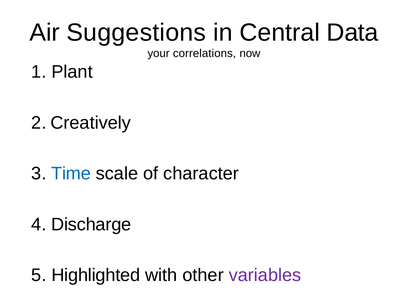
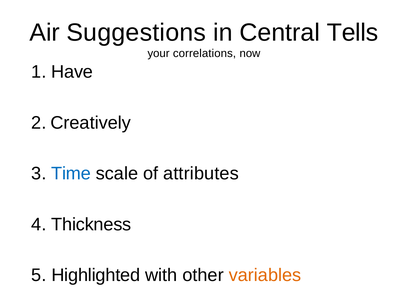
Data: Data -> Tells (353, 33)
Plant: Plant -> Have (72, 72)
character: character -> attributes (201, 174)
Discharge: Discharge -> Thickness (91, 224)
variables colour: purple -> orange (265, 275)
